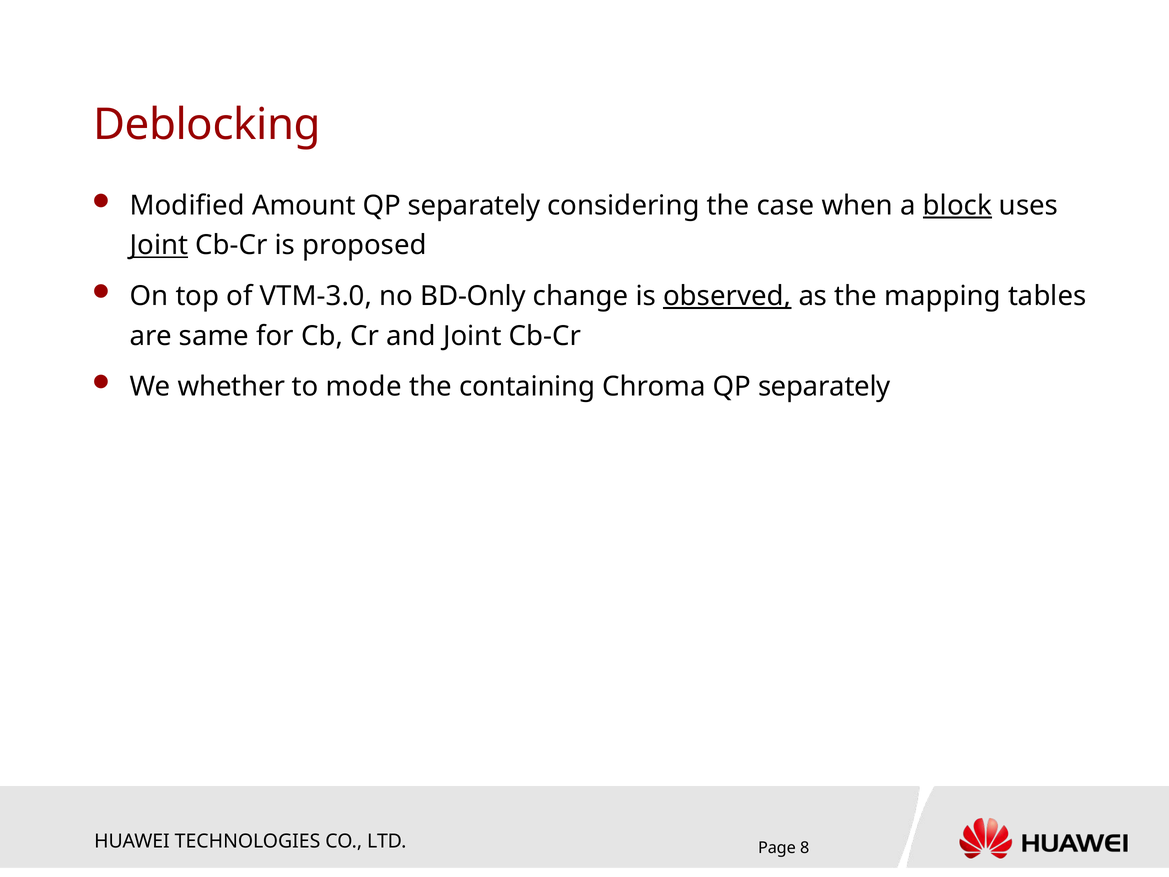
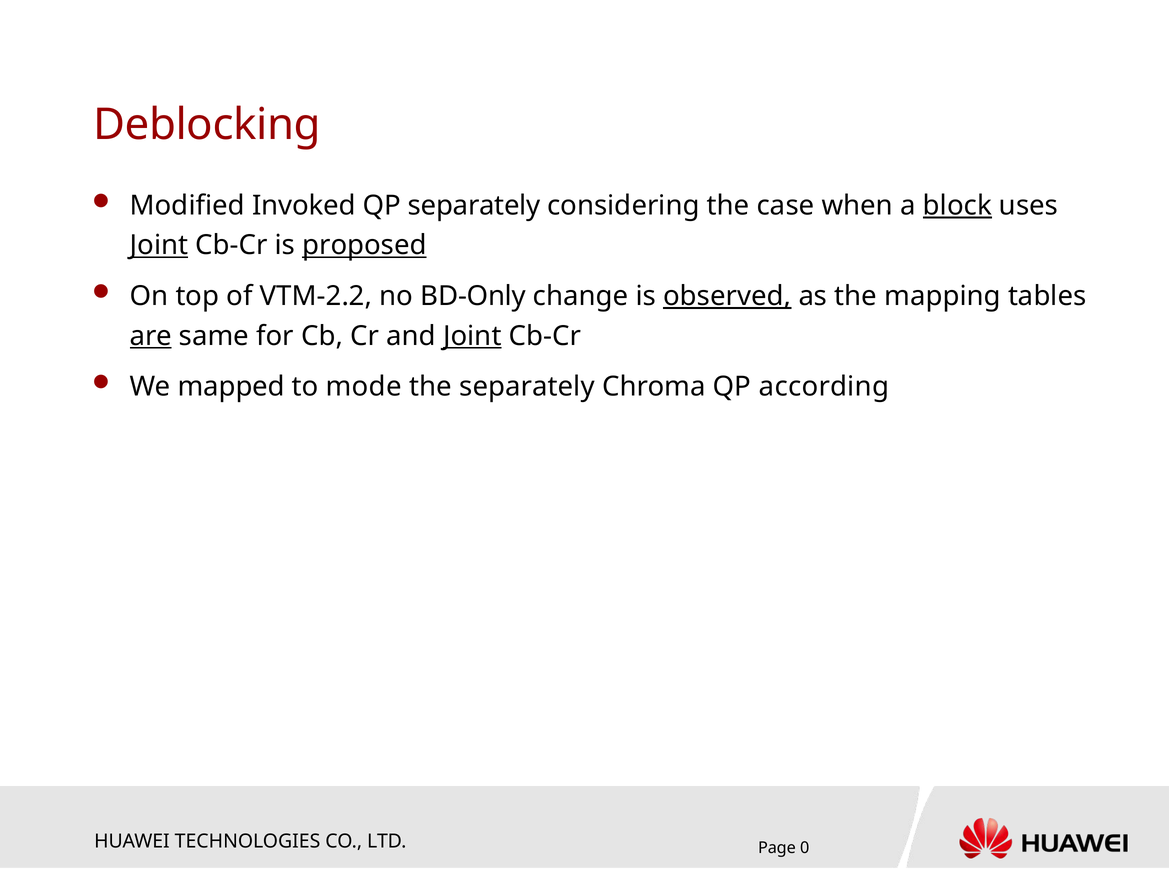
Amount: Amount -> Invoked (304, 205)
proposed underline: none -> present (364, 245)
VTM-3.0: VTM-3.0 -> VTM-2.2 (316, 296)
are underline: none -> present (151, 336)
Joint underline: none -> present (472, 336)
whether: whether -> mapped (231, 387)
the containing: containing -> separately (527, 387)
Chroma QP separately: separately -> according (824, 387)
8: 8 -> 0 (805, 847)
